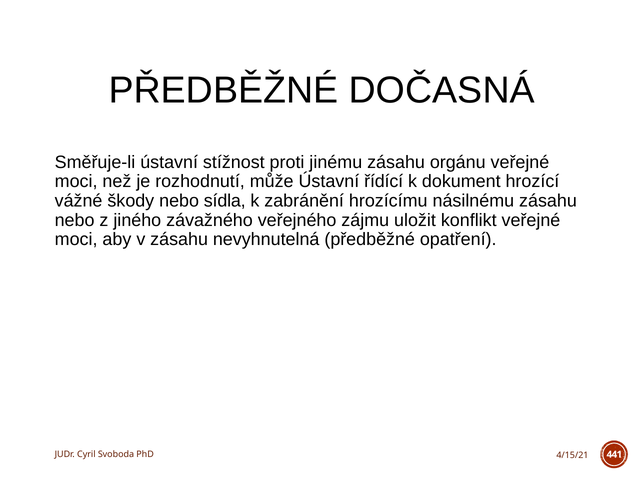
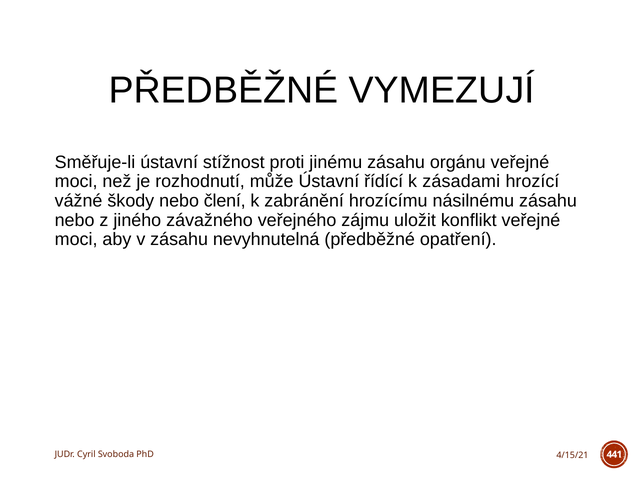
DOČASNÁ: DOČASNÁ -> VYMEZUJÍ (442, 91)
dokument: dokument -> zásadami (461, 182)
sídla: sídla -> člení (225, 201)
